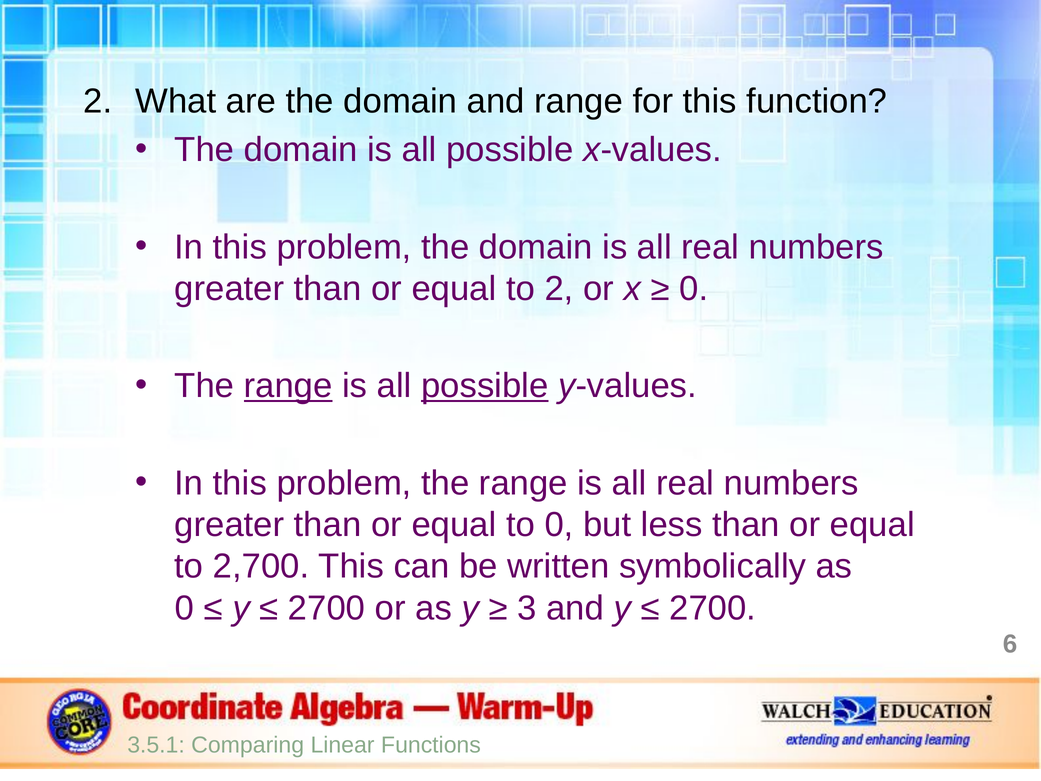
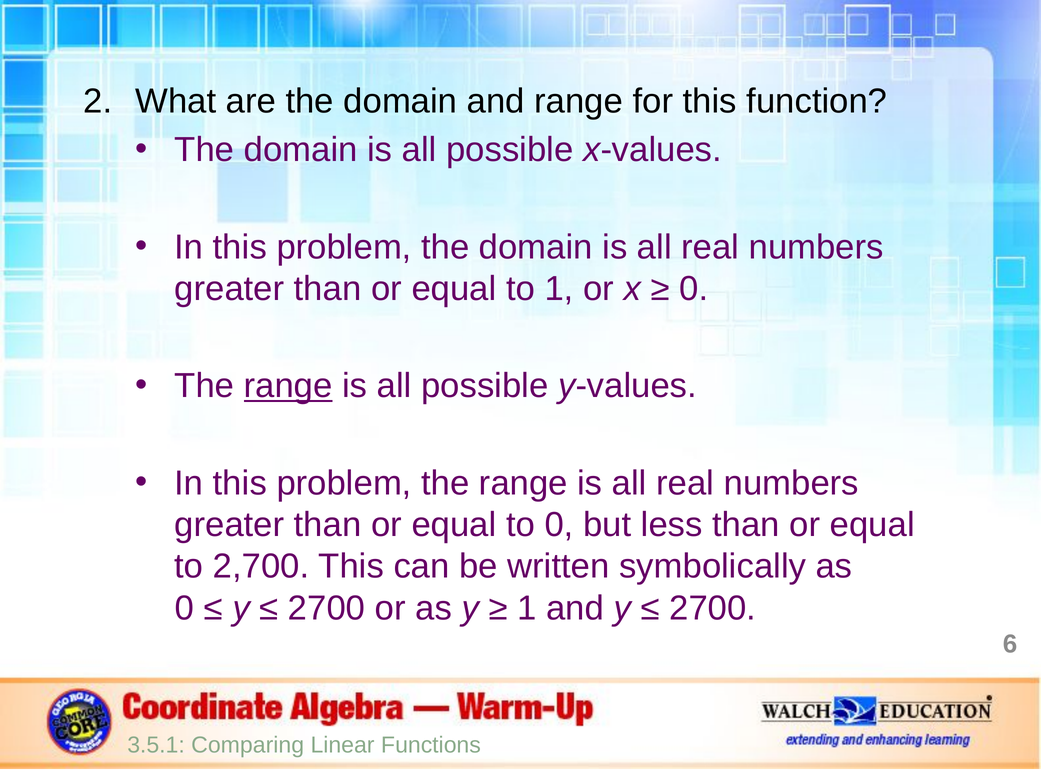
to 2: 2 -> 1 (559, 289)
possible underline: present -> none (485, 386)
3: 3 -> 1 (527, 608)
